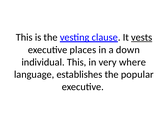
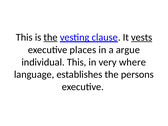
the underline: none -> present (51, 37)
down: down -> argue (128, 50)
popular: popular -> persons (137, 74)
